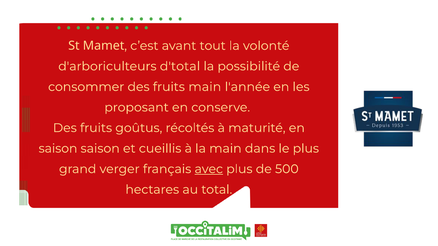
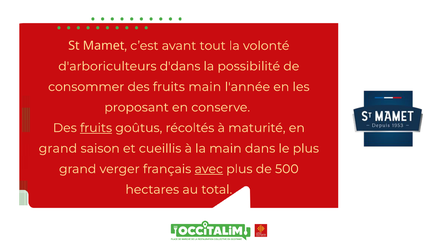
d'total: d'total -> d'dans (180, 66)
fruits underline: none -> present (96, 128)
saison: saison -> grand (58, 149)
